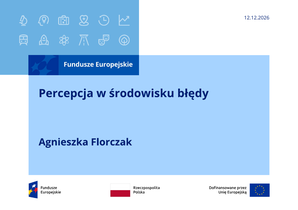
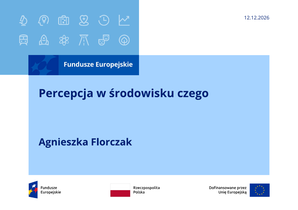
błędy: błędy -> czego (193, 94)
